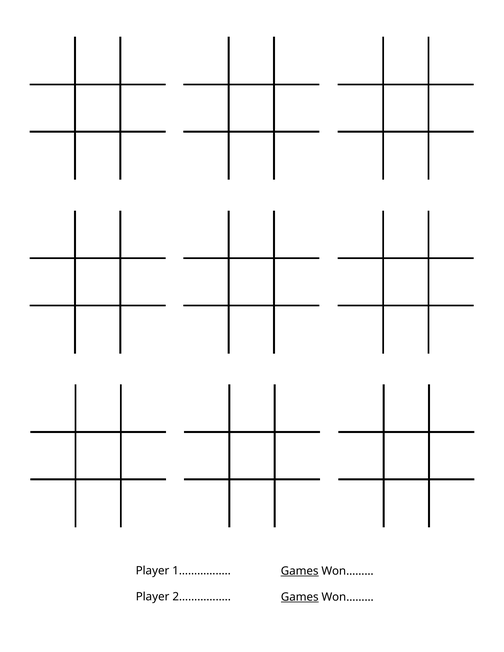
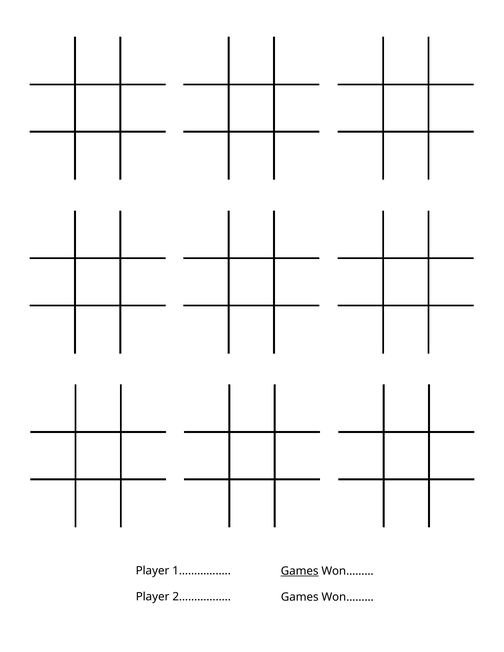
Games underline: present -> none (300, 597)
